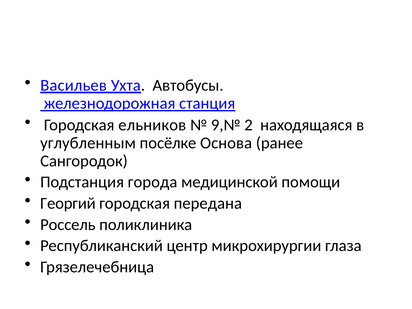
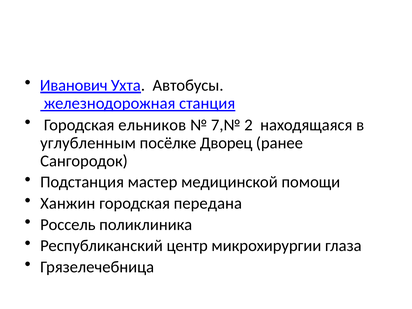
Васильев: Васильев -> Иванович (74, 85)
9,№: 9,№ -> 7,№ (226, 125)
Основа: Основа -> Дворец (226, 143)
города: города -> мастер (153, 182)
Георгий: Георгий -> Ханжин (68, 203)
